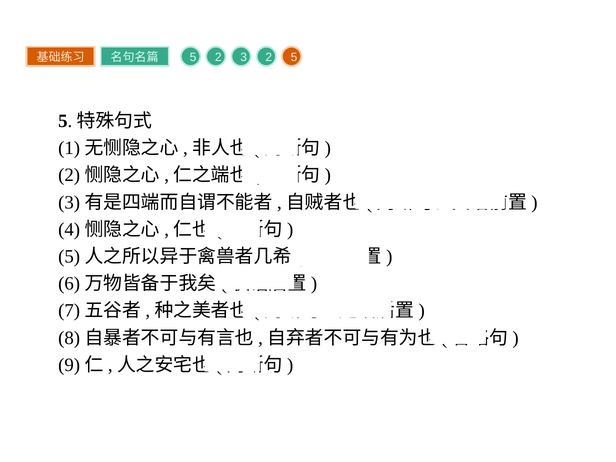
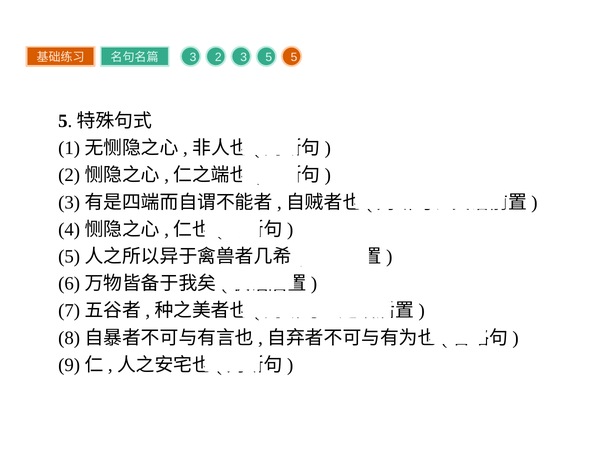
5: 5 -> 3 (193, 57)
3 2: 2 -> 5 (269, 57)
